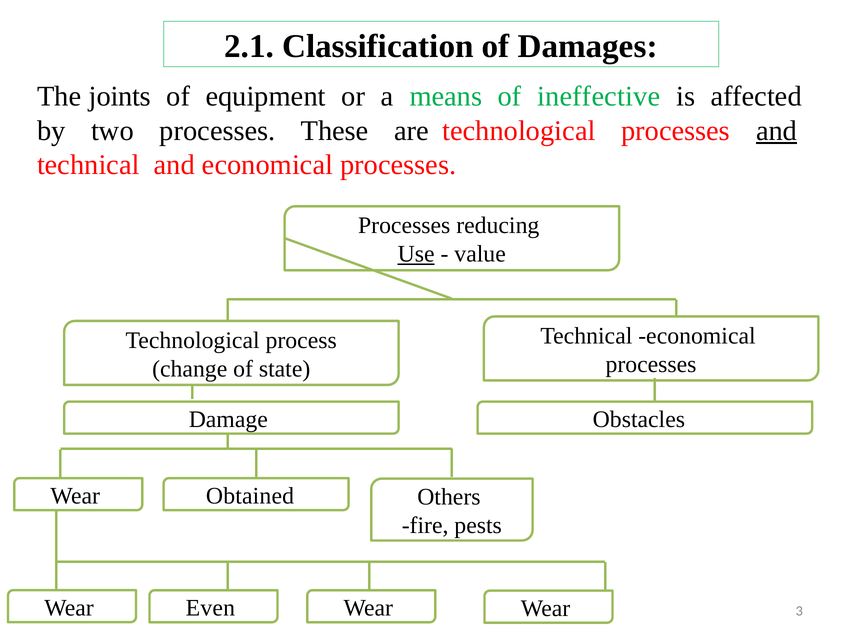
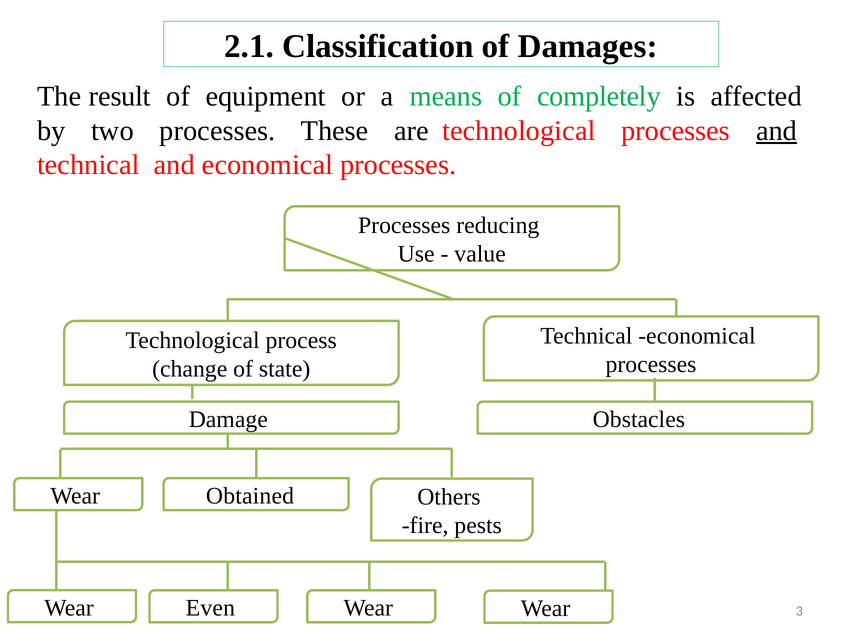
joints: joints -> result (120, 97)
ineffective: ineffective -> completely (599, 97)
Use underline: present -> none (416, 254)
